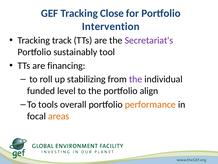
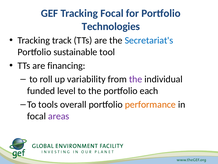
Tracking Close: Close -> Focal (112, 13)
Intervention: Intervention -> Technologies (111, 26)
Secretariat's colour: purple -> blue (149, 40)
sustainably: sustainably -> sustainable (75, 52)
stabilizing: stabilizing -> variability (86, 79)
align: align -> each (149, 91)
areas colour: orange -> purple (59, 116)
